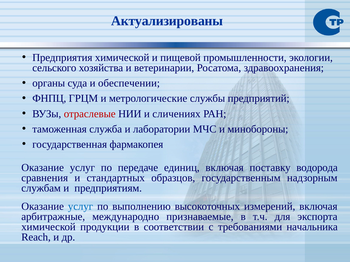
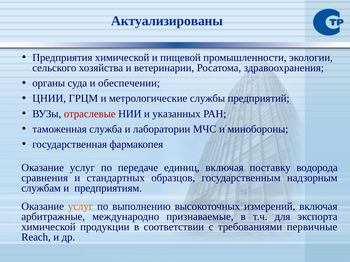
ФНПЦ: ФНПЦ -> ЦНИИ (49, 99)
сличениях: сличениях -> указанных (177, 114)
услуг colour: blue -> orange (81, 207)
начальника: начальника -> первичные (312, 227)
